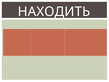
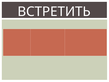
НАХОДИТЬ: НАХОДИТЬ -> ВСТРЕТИТЬ (54, 12)
